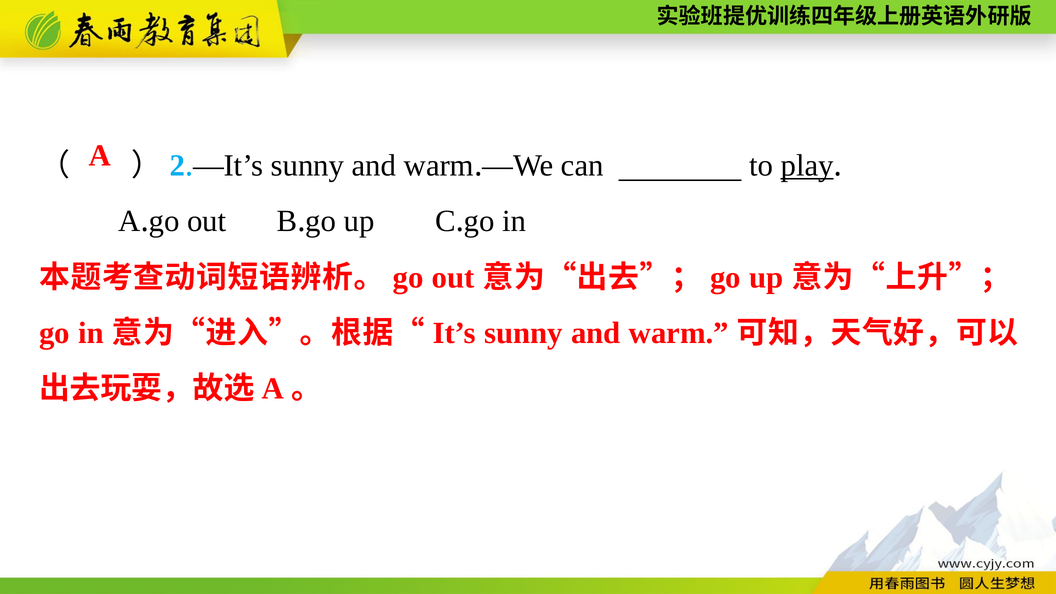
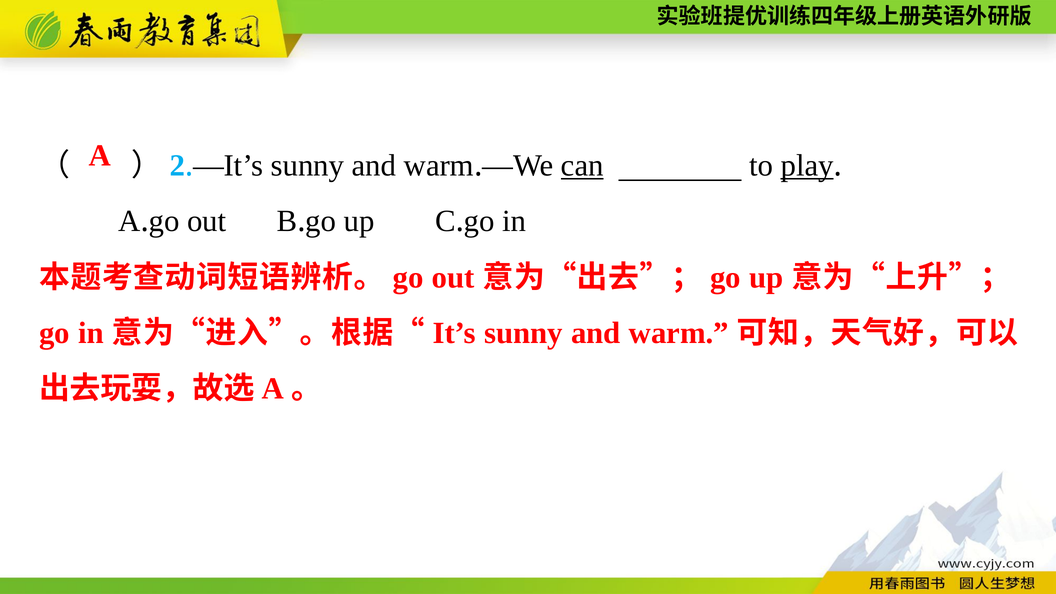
can underline: none -> present (582, 165)
